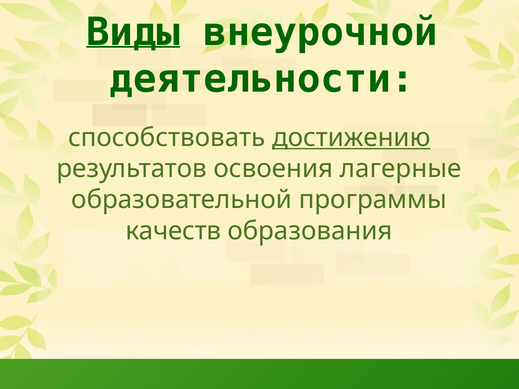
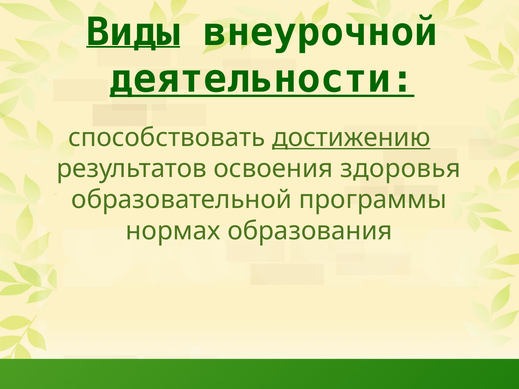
деятельности underline: none -> present (262, 79)
лагерные: лагерные -> здоровья (401, 169)
качеств: качеств -> нормах (173, 231)
